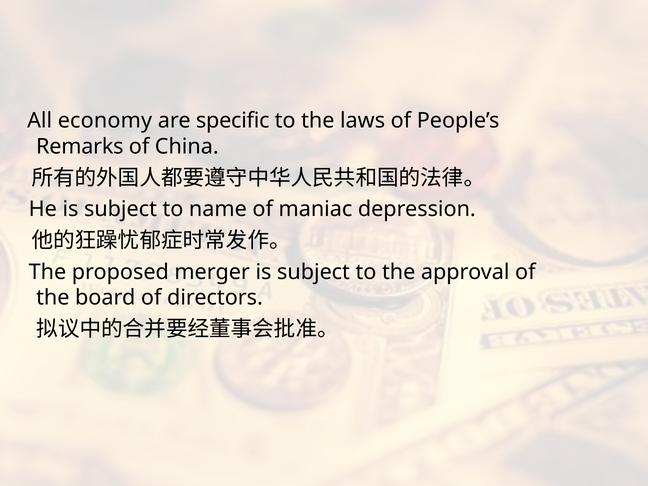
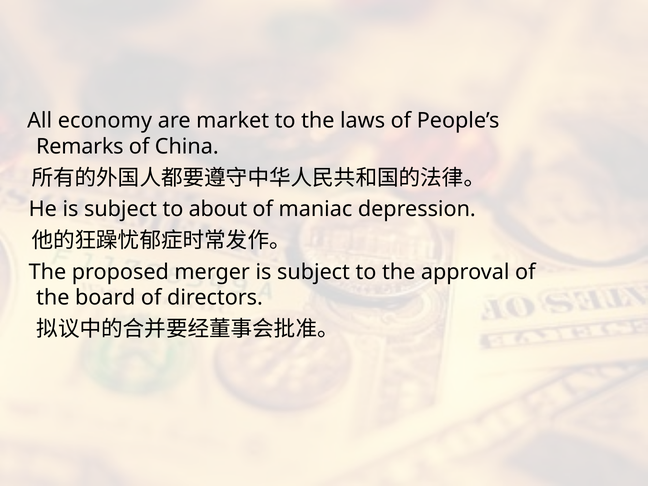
specific: specific -> market (233, 121)
name: name -> about (218, 209)
